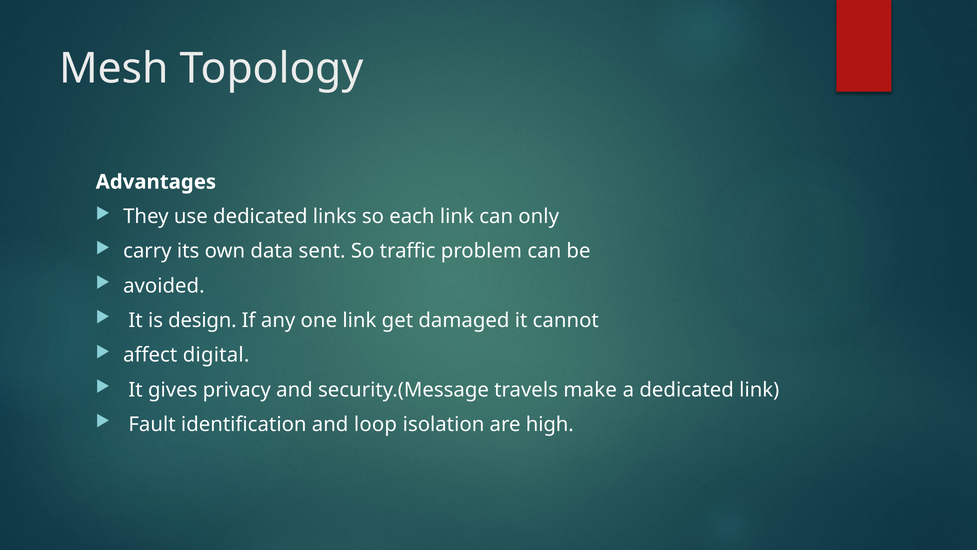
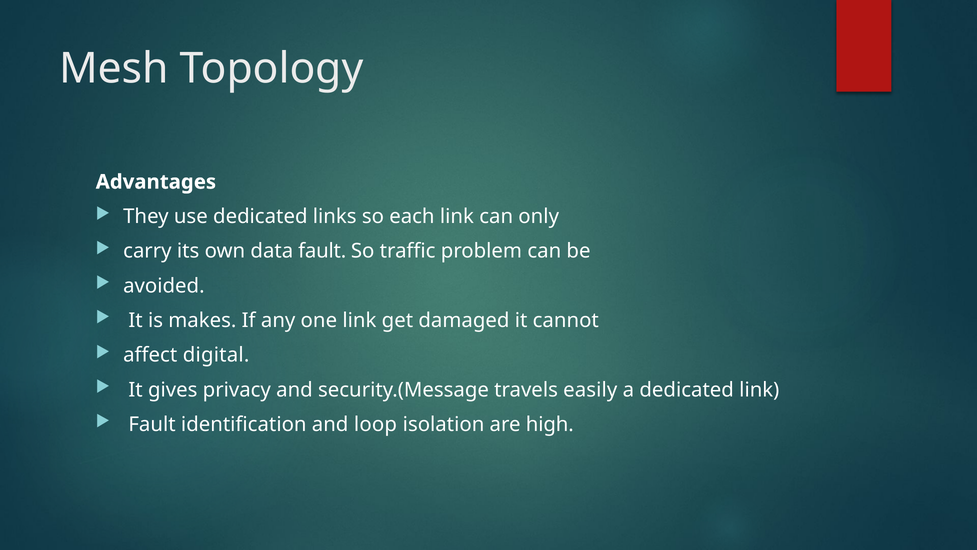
data sent: sent -> fault (322, 251)
design: design -> makes (202, 320)
make: make -> easily (590, 390)
